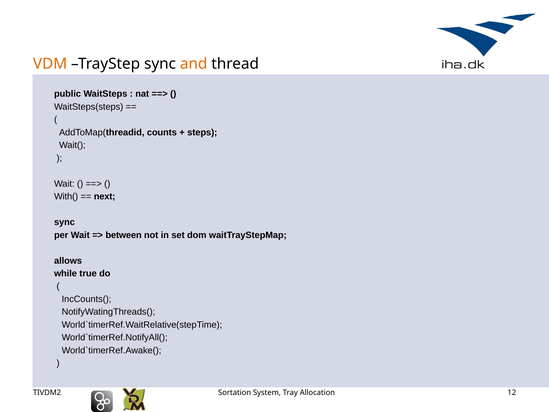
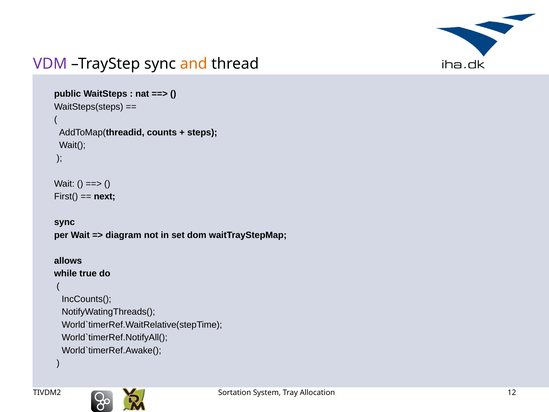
VDM colour: orange -> purple (50, 64)
With(: With( -> First( (66, 196)
between: between -> diagram (123, 235)
